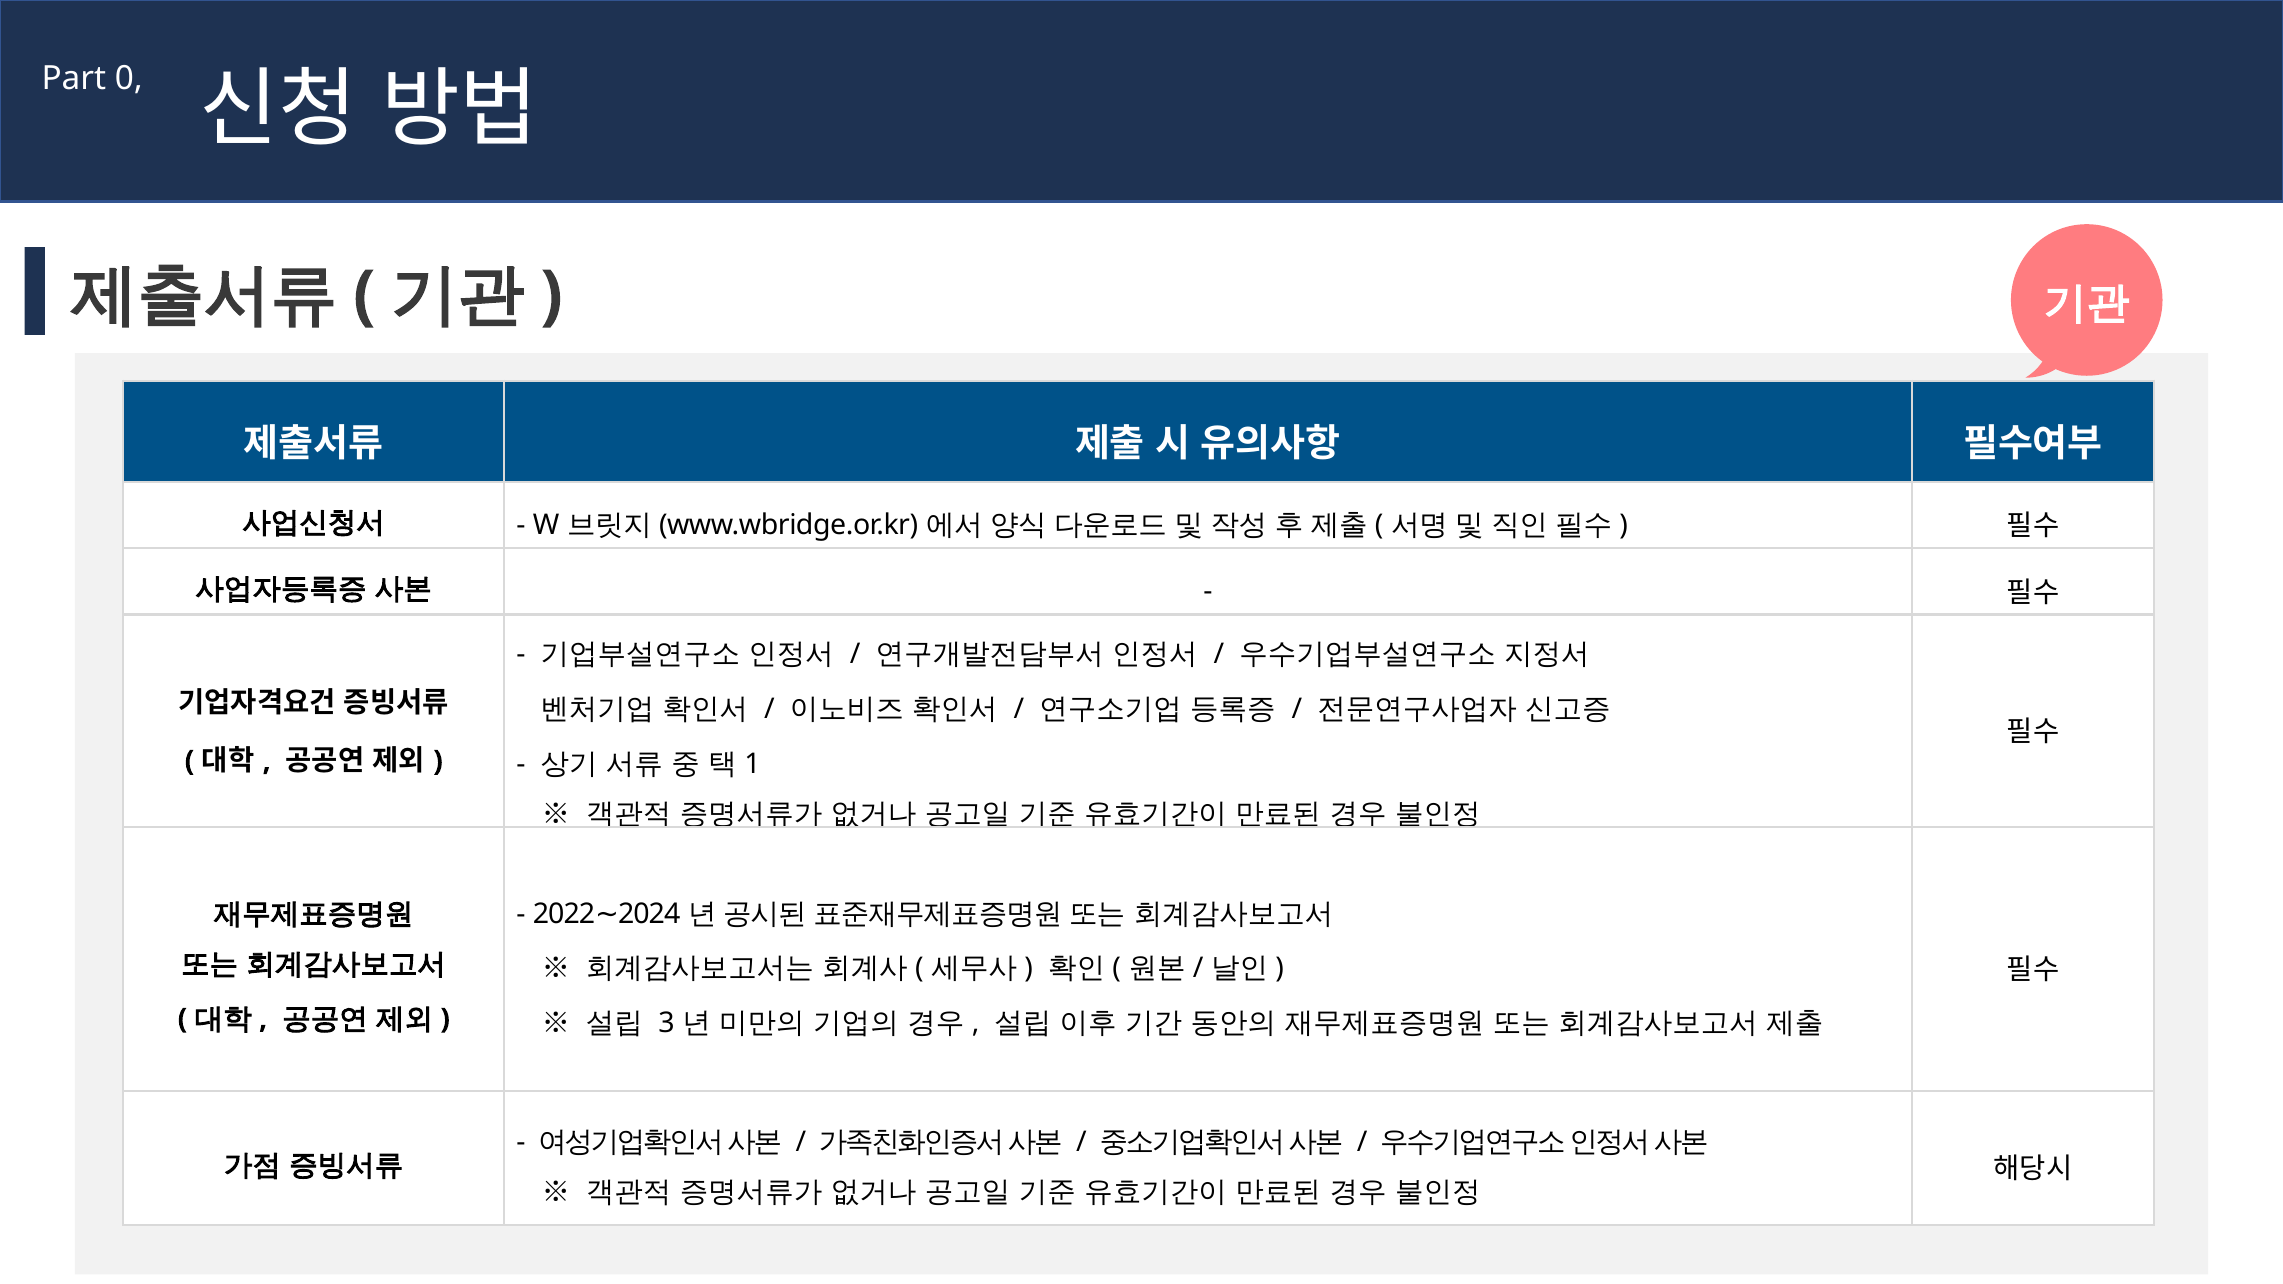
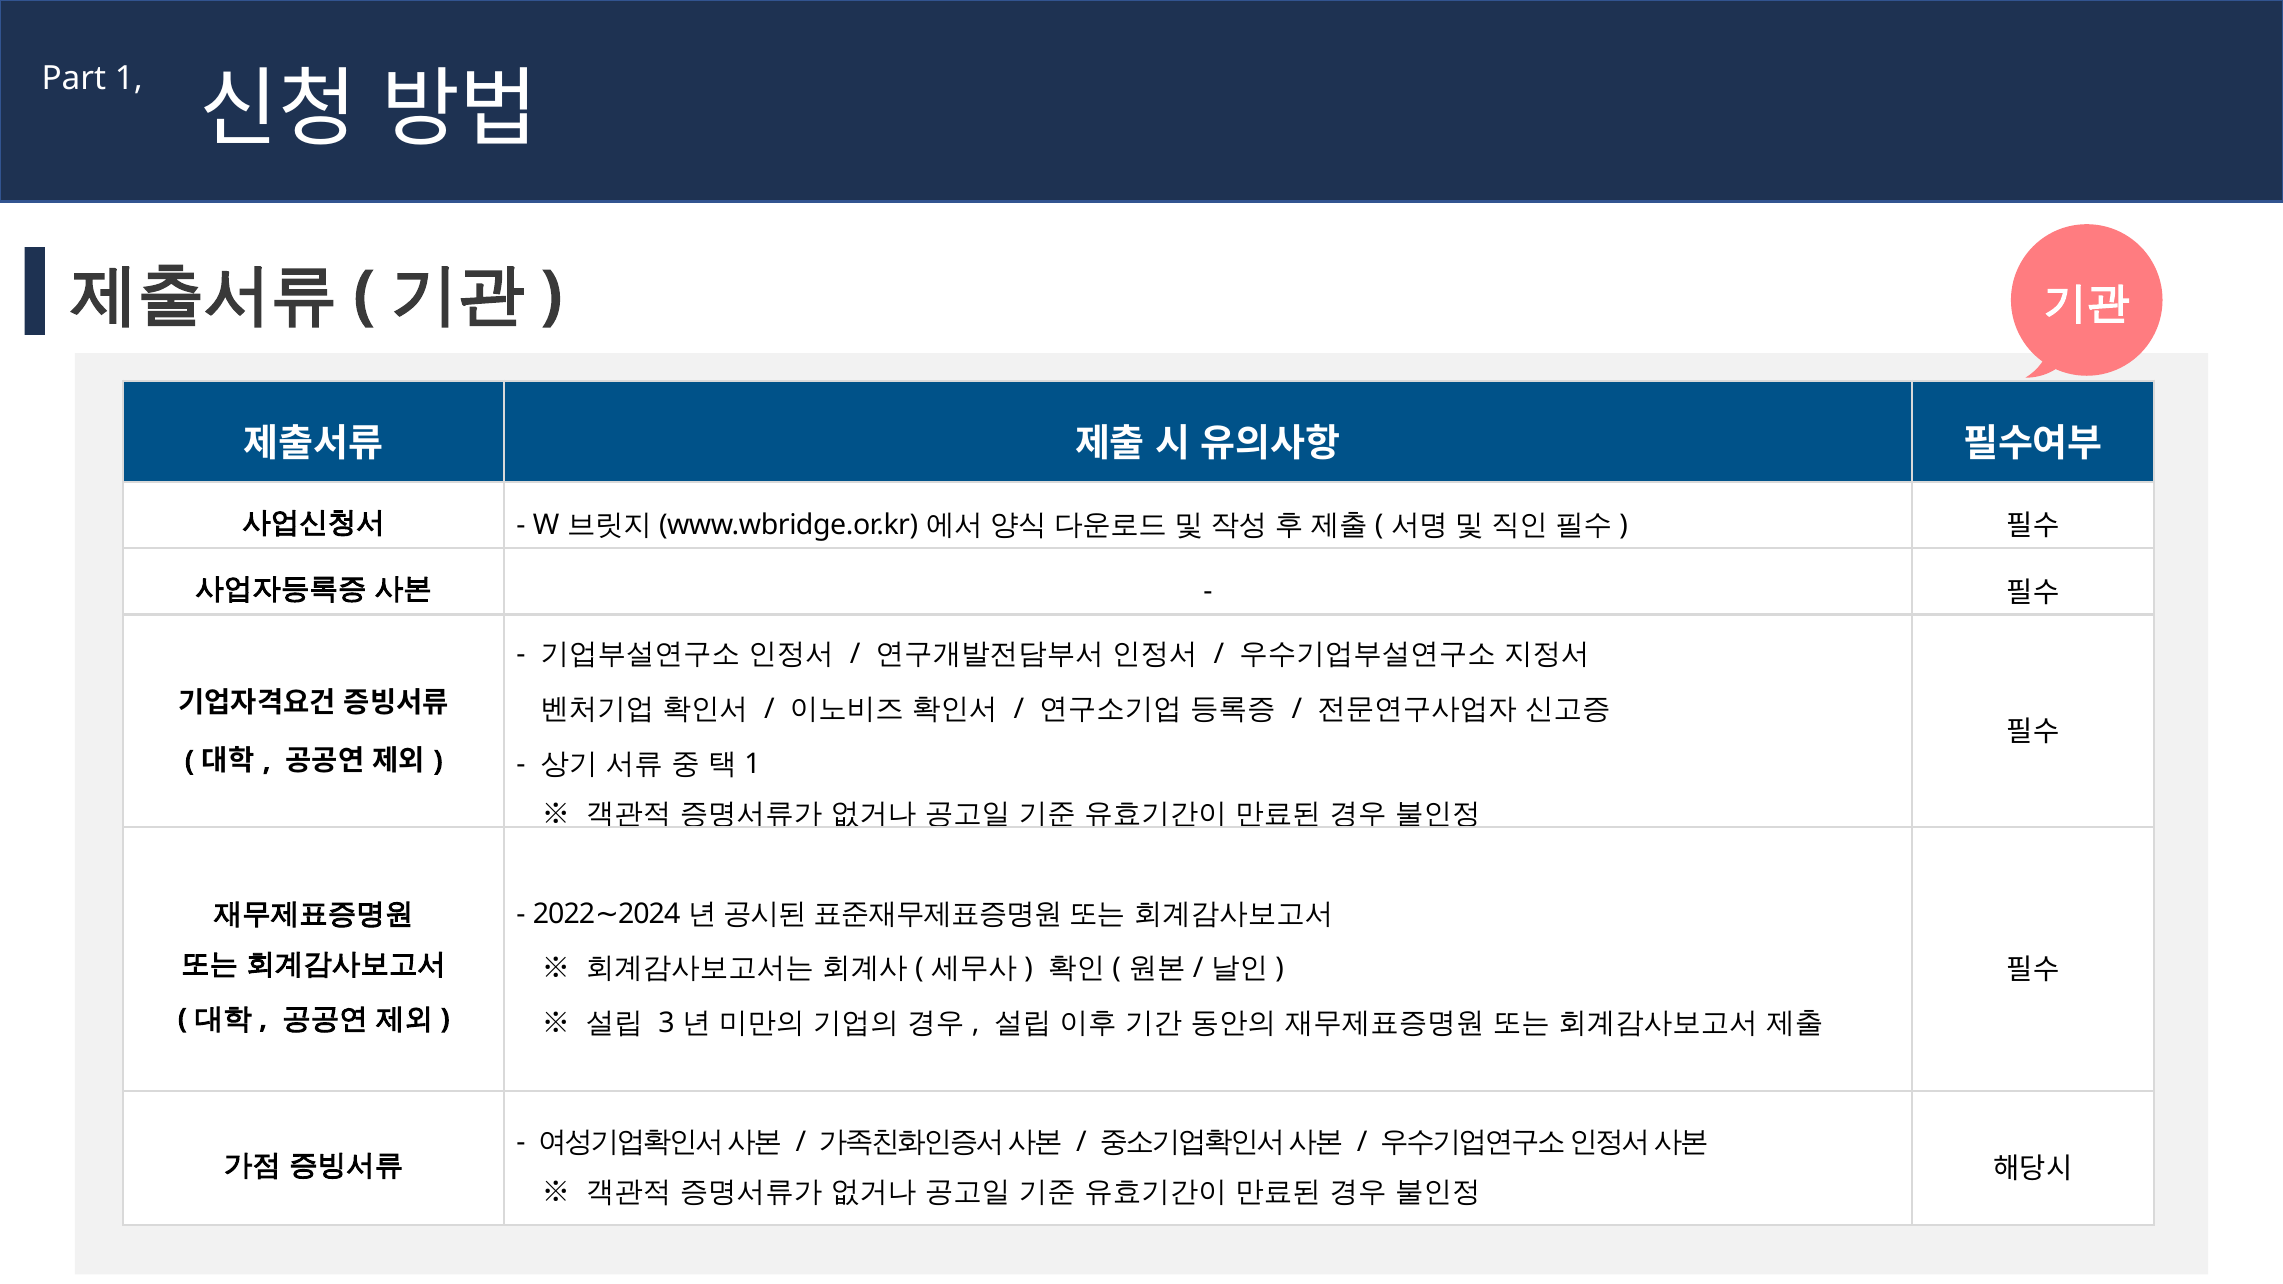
Part 0: 0 -> 1 (129, 78)
